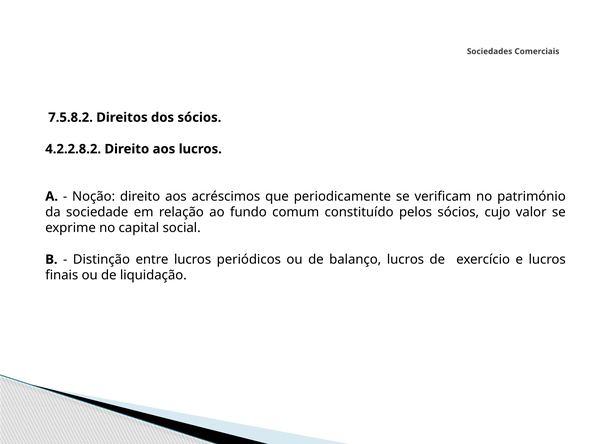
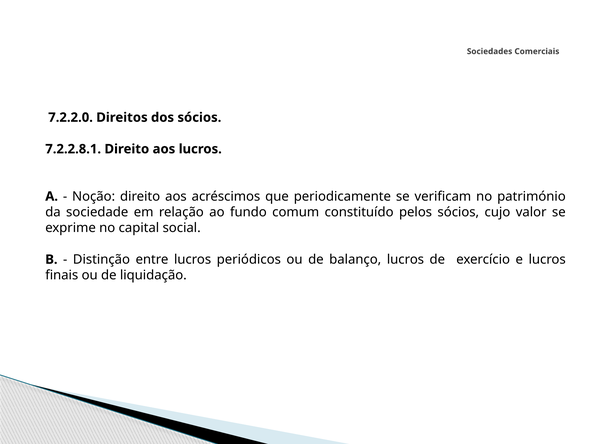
7.5.8.2: 7.5.8.2 -> 7.2.2.0 (71, 117)
4.2.2.8.2: 4.2.2.8.2 -> 7.2.2.8.1 (73, 149)
